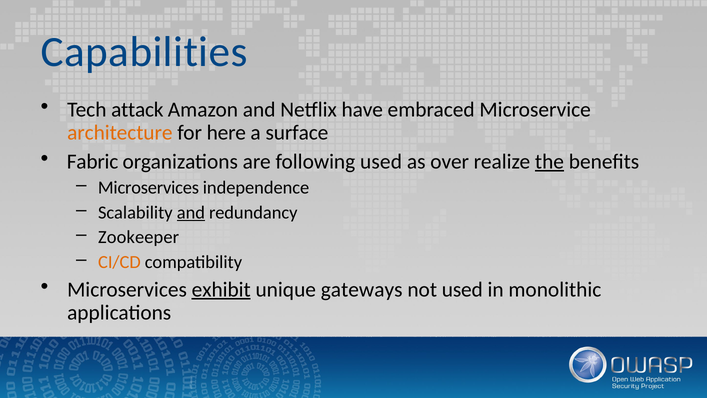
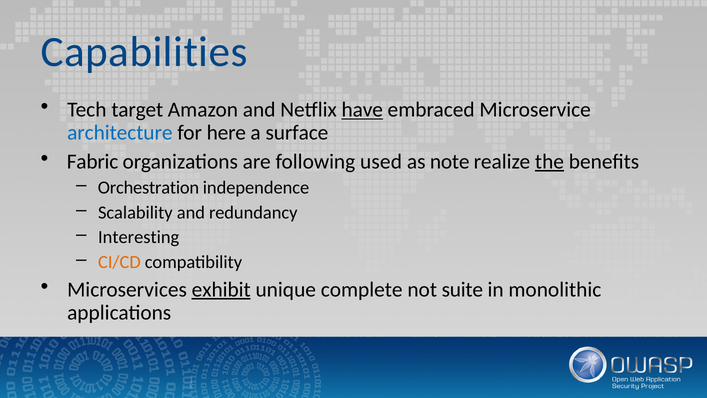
attack: attack -> target (137, 110)
have underline: none -> present (362, 110)
architecture colour: orange -> blue (120, 133)
over: over -> note (450, 162)
Microservices: Microservices -> Orchestration (148, 188)
and underline: present -> none (191, 212)
Zookeeper: Zookeeper -> Interesting (139, 237)
gateways: gateways -> complete (362, 289)
not used: used -> suite (462, 289)
